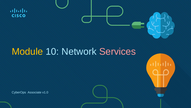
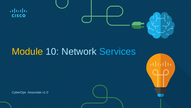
Services colour: pink -> light blue (117, 51)
